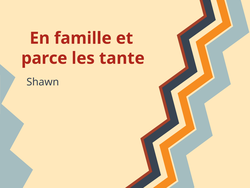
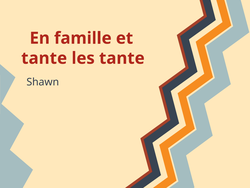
parce: parce -> tante (44, 58)
